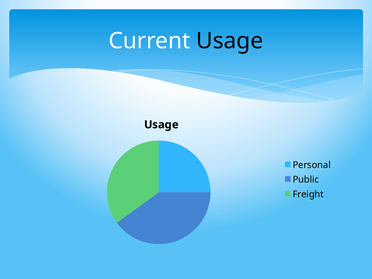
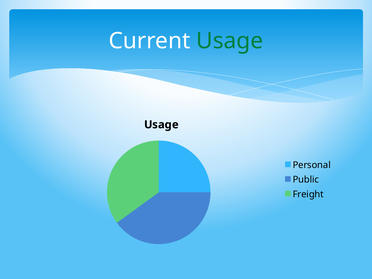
Usage colour: black -> green (230, 41)
